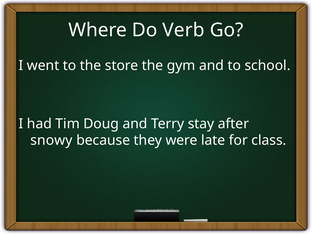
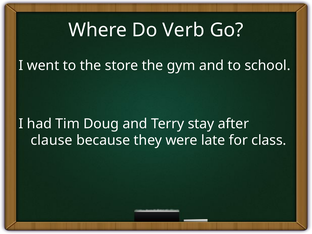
snowy: snowy -> clause (51, 140)
